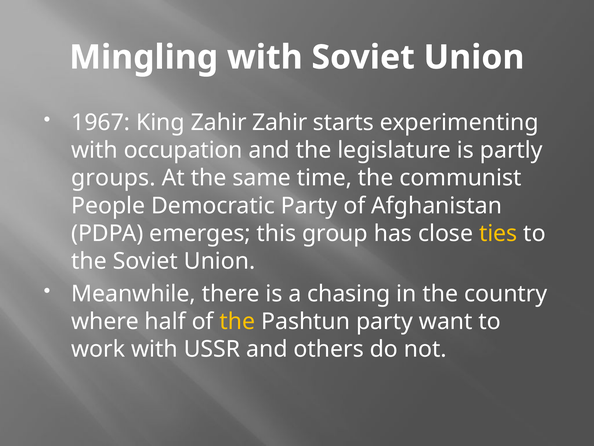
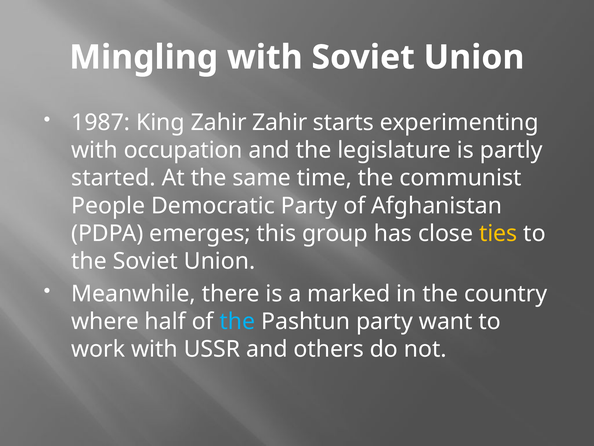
1967: 1967 -> 1987 (101, 122)
groups: groups -> started (113, 178)
chasing: chasing -> marked (349, 293)
the colour: yellow -> light blue (237, 321)
